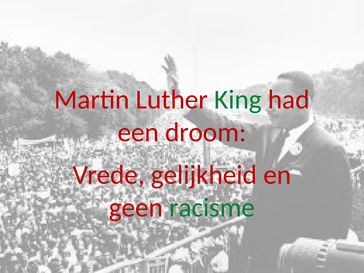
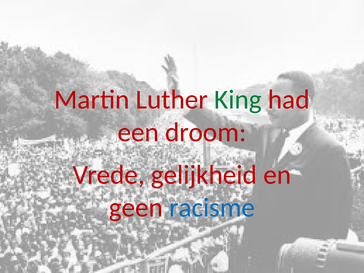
racisme colour: green -> blue (212, 208)
